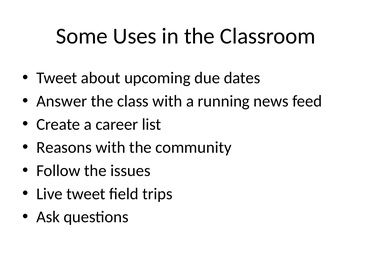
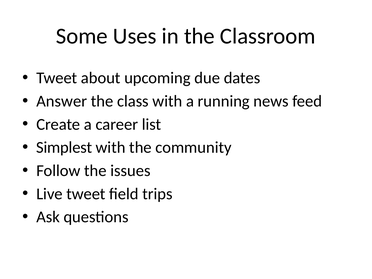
Reasons: Reasons -> Simplest (64, 148)
